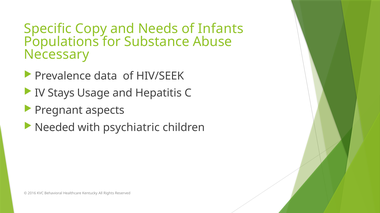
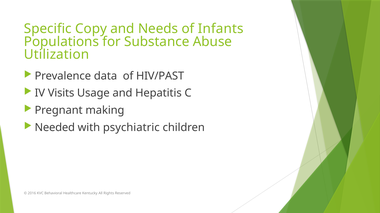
Necessary: Necessary -> Utilization (57, 55)
HIV/SEEK: HIV/SEEK -> HIV/PAST (160, 76)
Stays: Stays -> Visits (61, 93)
aspects: aspects -> making (105, 111)
